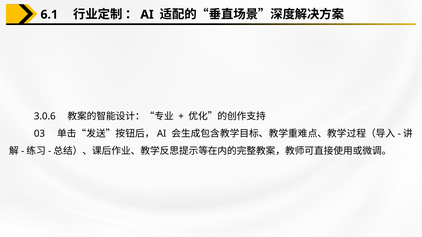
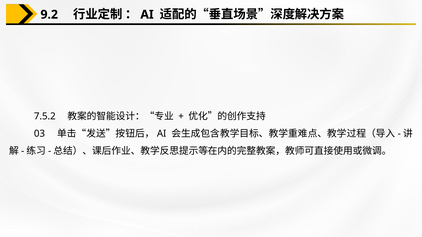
6.1: 6.1 -> 9.2 (49, 15)
3.0.6: 3.0.6 -> 7.5.2 (45, 117)
